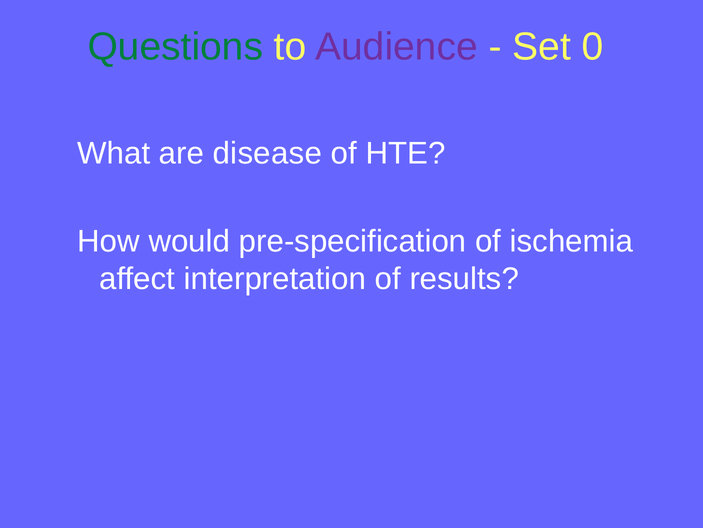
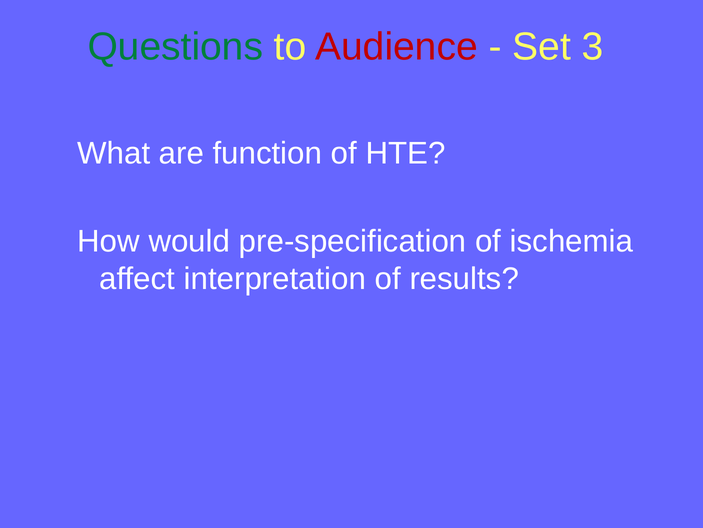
Audience colour: purple -> red (397, 47)
0: 0 -> 3 (593, 47)
disease: disease -> function (267, 153)
